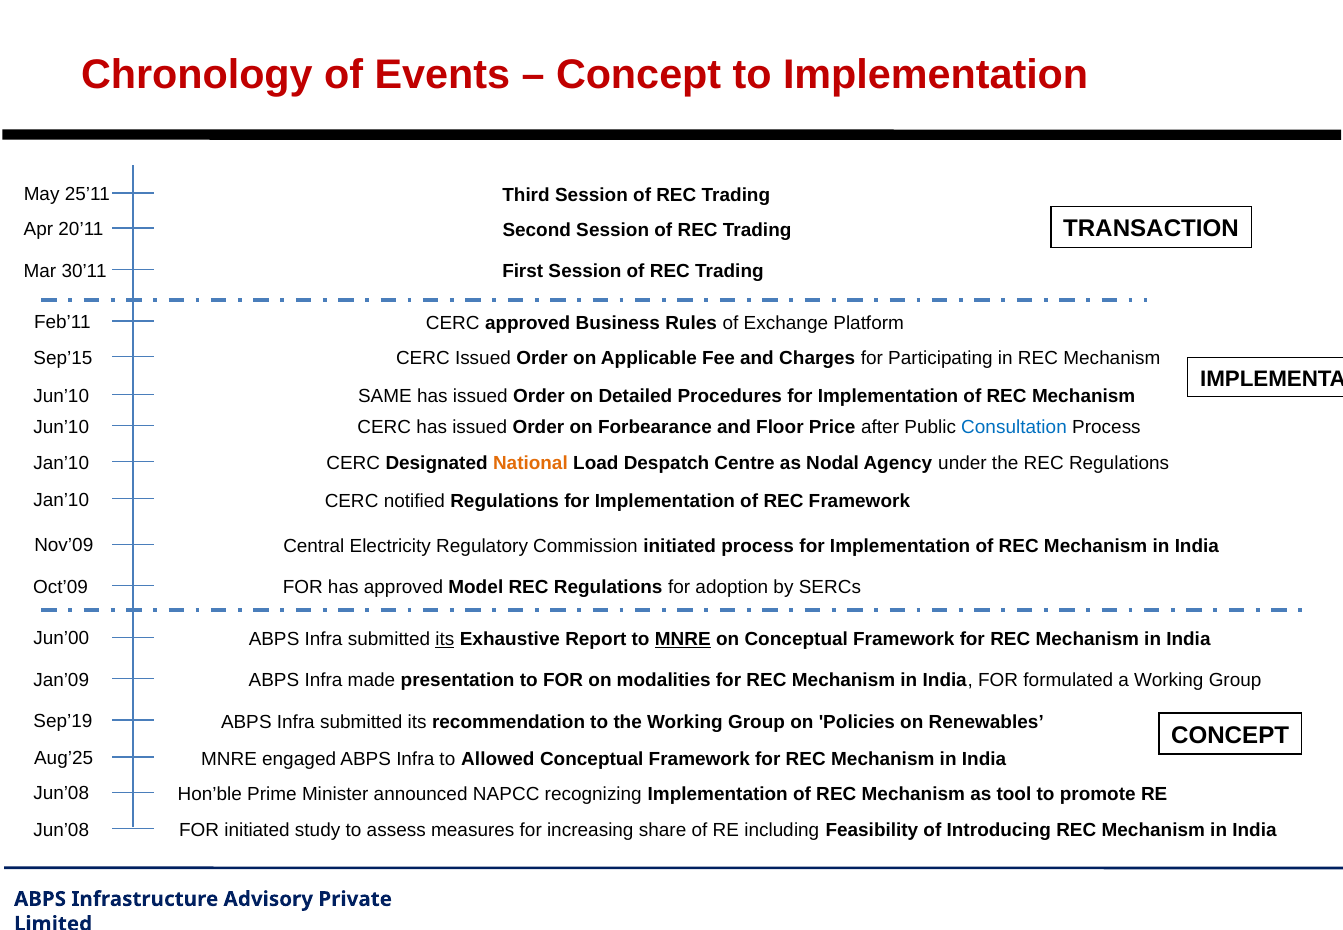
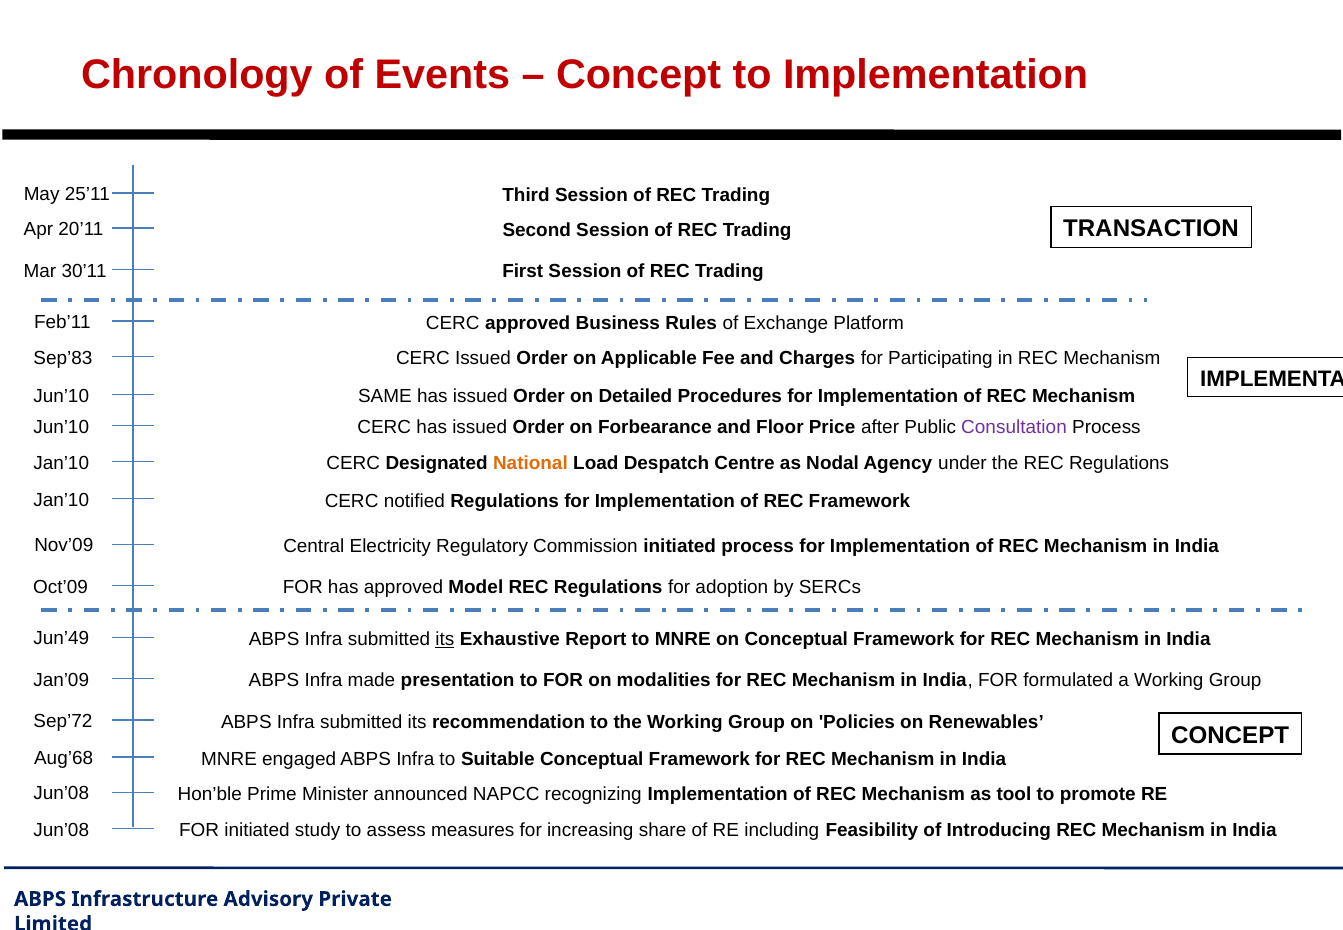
Sep’15: Sep’15 -> Sep’83 (63, 358)
Consultation colour: blue -> purple (1014, 427)
Jun’00: Jun’00 -> Jun’49 (61, 639)
MNRE underline: present -> none (683, 639)
Sep’19: Sep’19 -> Sep’72 (63, 721)
Aug’25: Aug’25 -> Aug’68 (64, 758)
Allowed: Allowed -> Suitable (498, 759)
